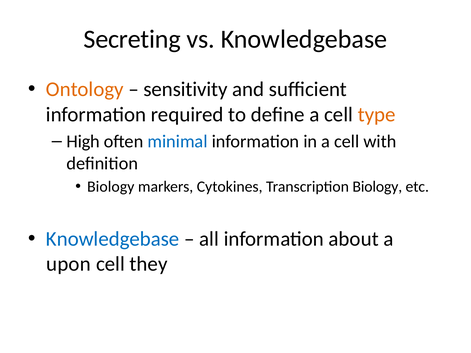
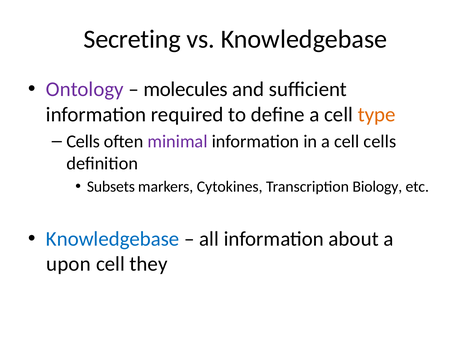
Ontology colour: orange -> purple (85, 89)
sensitivity: sensitivity -> molecules (186, 89)
High: High -> Cells (83, 142)
minimal colour: blue -> purple (178, 142)
cell with: with -> cells (380, 142)
Biology: Biology -> Subsets (111, 187)
